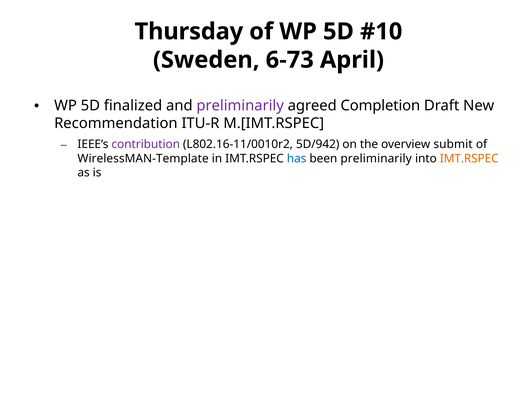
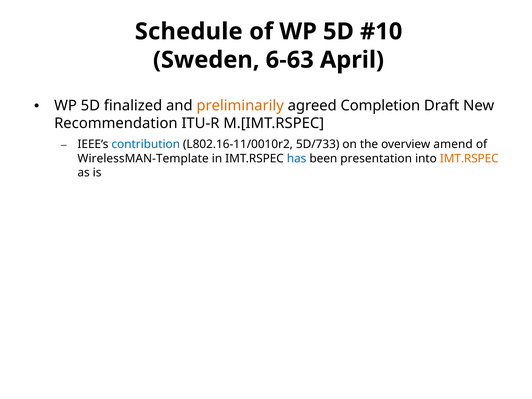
Thursday: Thursday -> Schedule (189, 32)
6-73: 6-73 -> 6-63 (290, 60)
preliminarily colour: purple -> orange (240, 106)
contribution colour: purple -> blue (146, 144)
5D/942: 5D/942 -> 5D/733 (318, 144)
submit: submit -> amend (453, 144)
been preliminarily: preliminarily -> presentation (376, 159)
